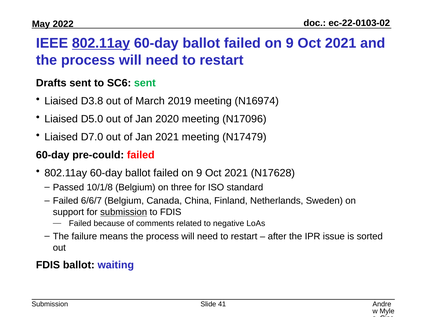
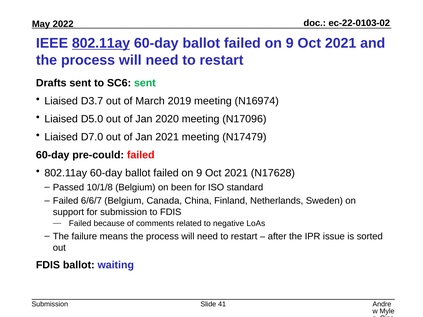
D3.8: D3.8 -> D3.7 (92, 101)
three: three -> been (181, 187)
submission underline: present -> none (124, 212)
